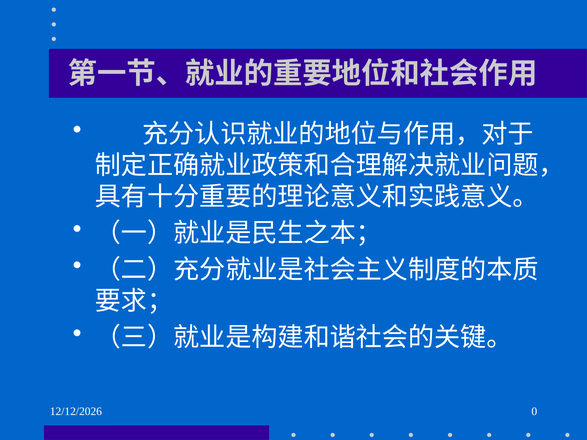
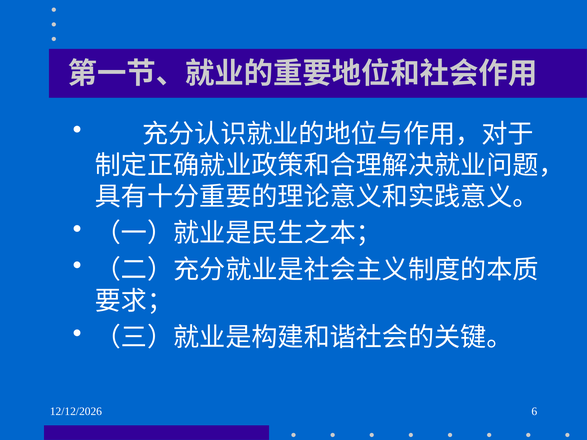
0: 0 -> 6 (534, 412)
